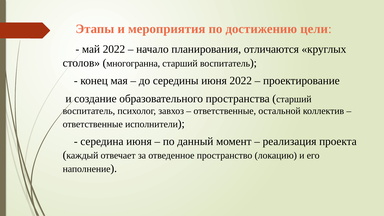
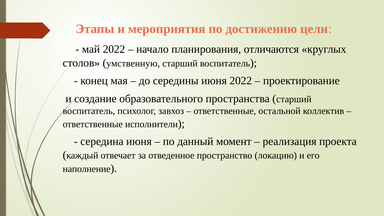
многогранна: многогранна -> умственную (133, 63)
